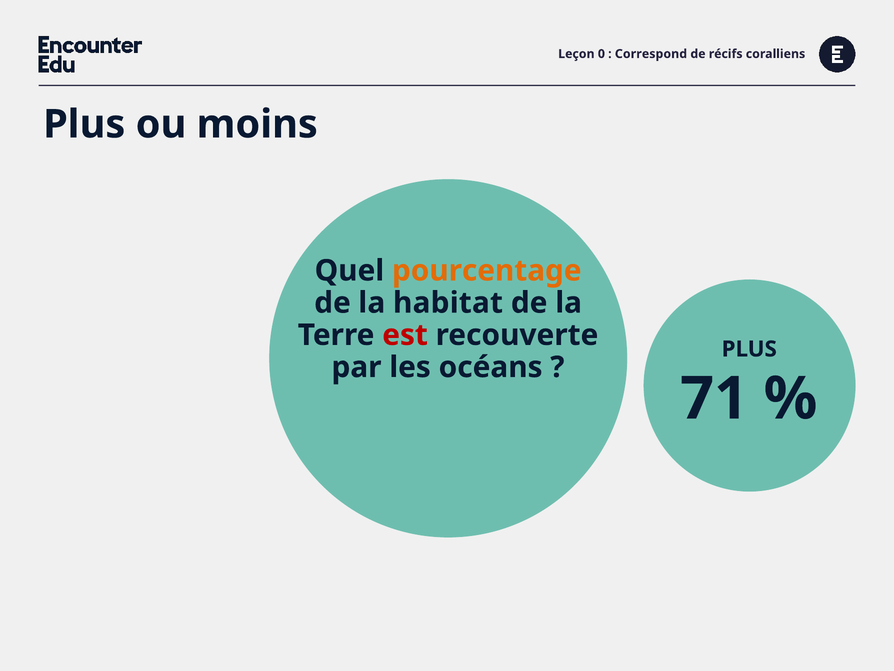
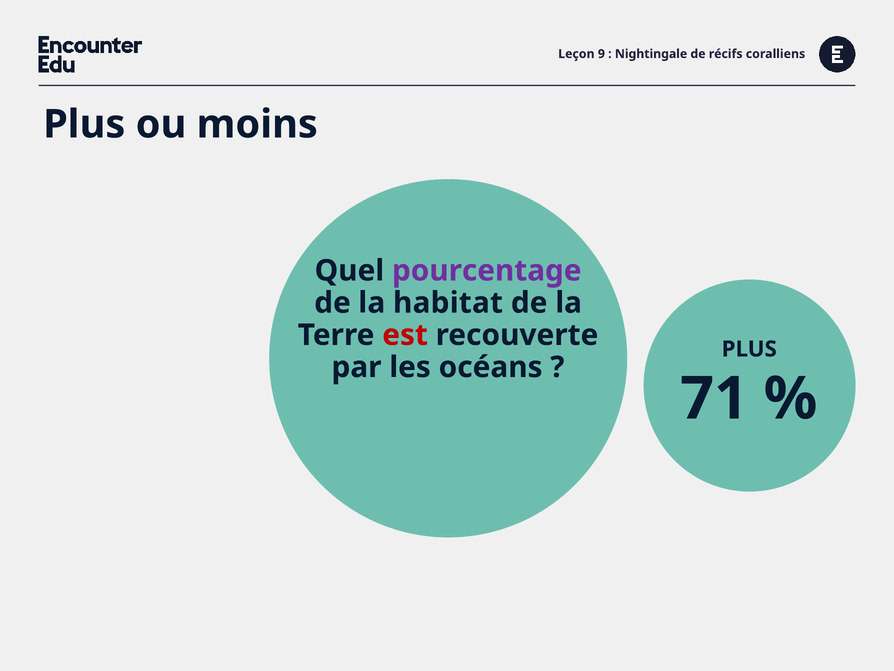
0: 0 -> 9 (601, 54)
Correspond: Correspond -> Nightingale (651, 54)
pourcentage colour: orange -> purple (487, 270)
